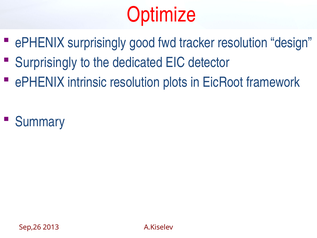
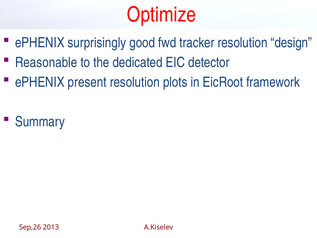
Surprisingly: Surprisingly -> Reasonable (46, 62)
intrinsic: intrinsic -> present (87, 82)
